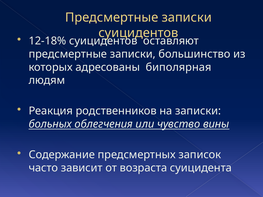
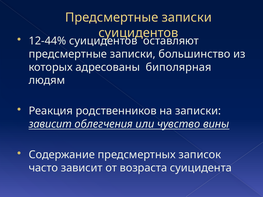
12-18%: 12-18% -> 12-44% (47, 41)
больных: больных -> зависит (50, 124)
